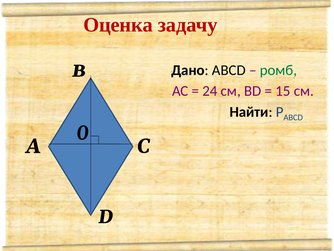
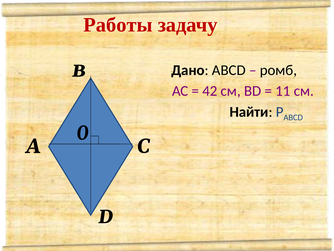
Оценка: Оценка -> Работы (118, 25)
ромб colour: green -> black (278, 70)
24: 24 -> 42 (210, 91)
15: 15 -> 11 (283, 91)
